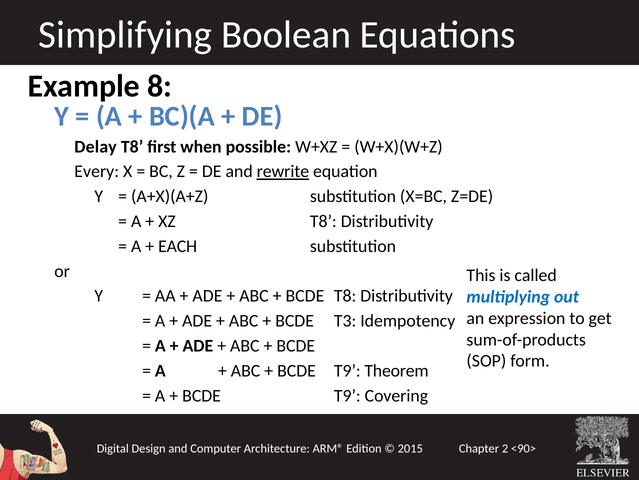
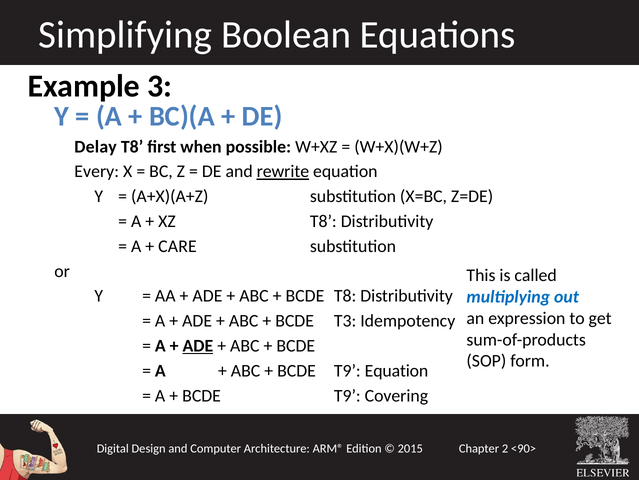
8: 8 -> 3 (160, 86)
EACH: EACH -> CARE (177, 246)
ADE underline: none -> present (198, 345)
T9 Theorem: Theorem -> Equation (397, 370)
